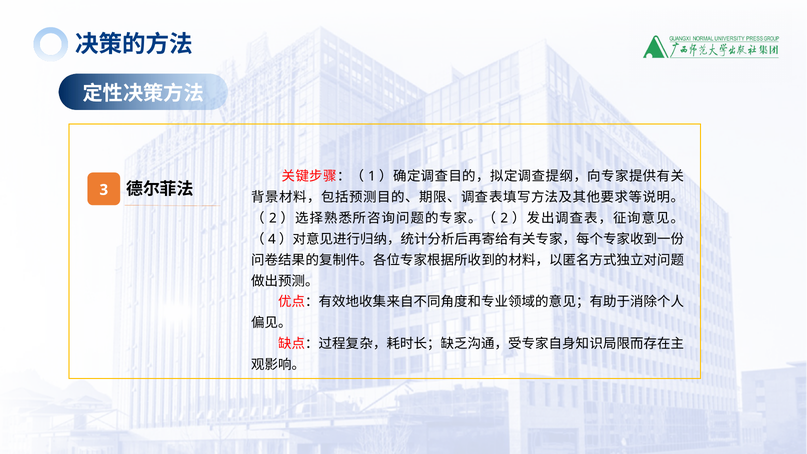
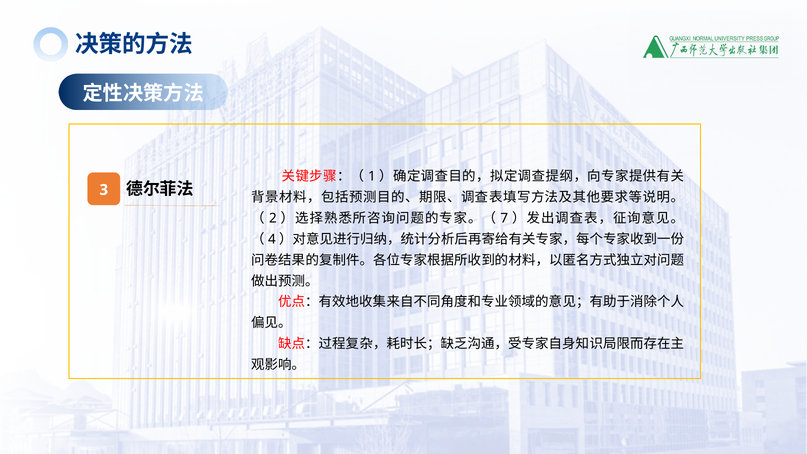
2: 2 -> 7 (504, 218)
